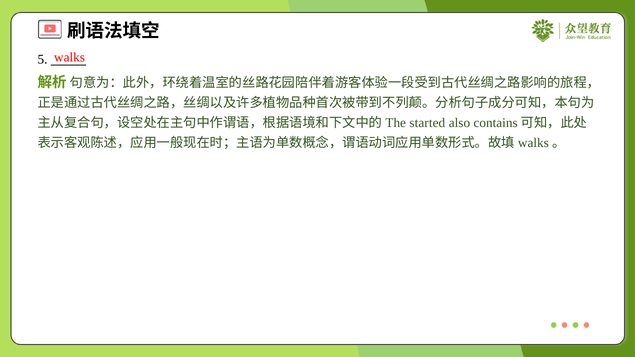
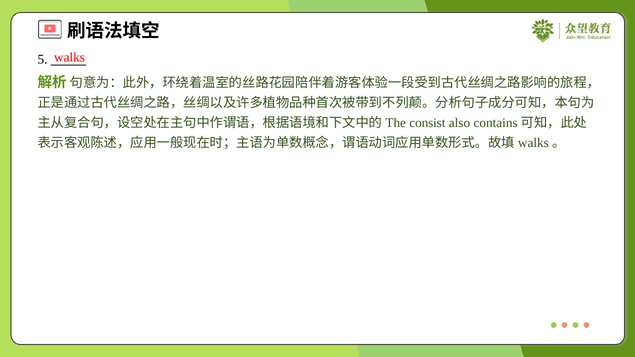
started: started -> consist (427, 123)
